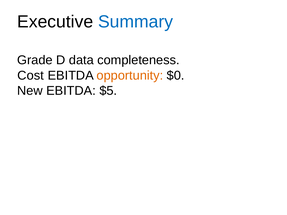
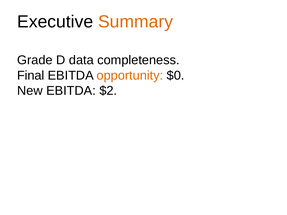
Summary colour: blue -> orange (136, 22)
Cost: Cost -> Final (31, 75)
$5: $5 -> $2 (108, 91)
